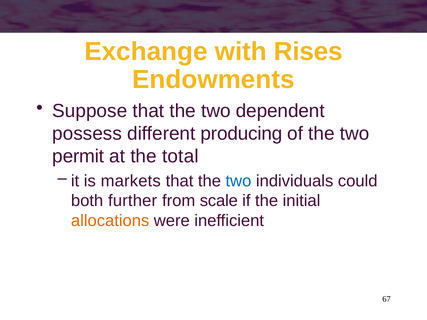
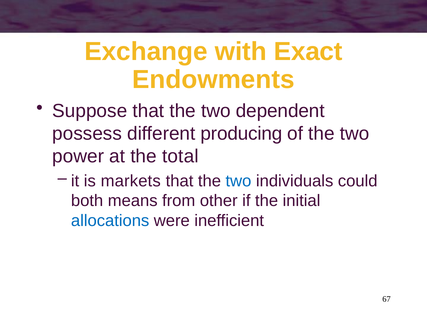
Rises: Rises -> Exact (308, 52)
permit: permit -> power (78, 156)
further: further -> means (133, 201)
scale: scale -> other (219, 201)
allocations colour: orange -> blue (110, 221)
